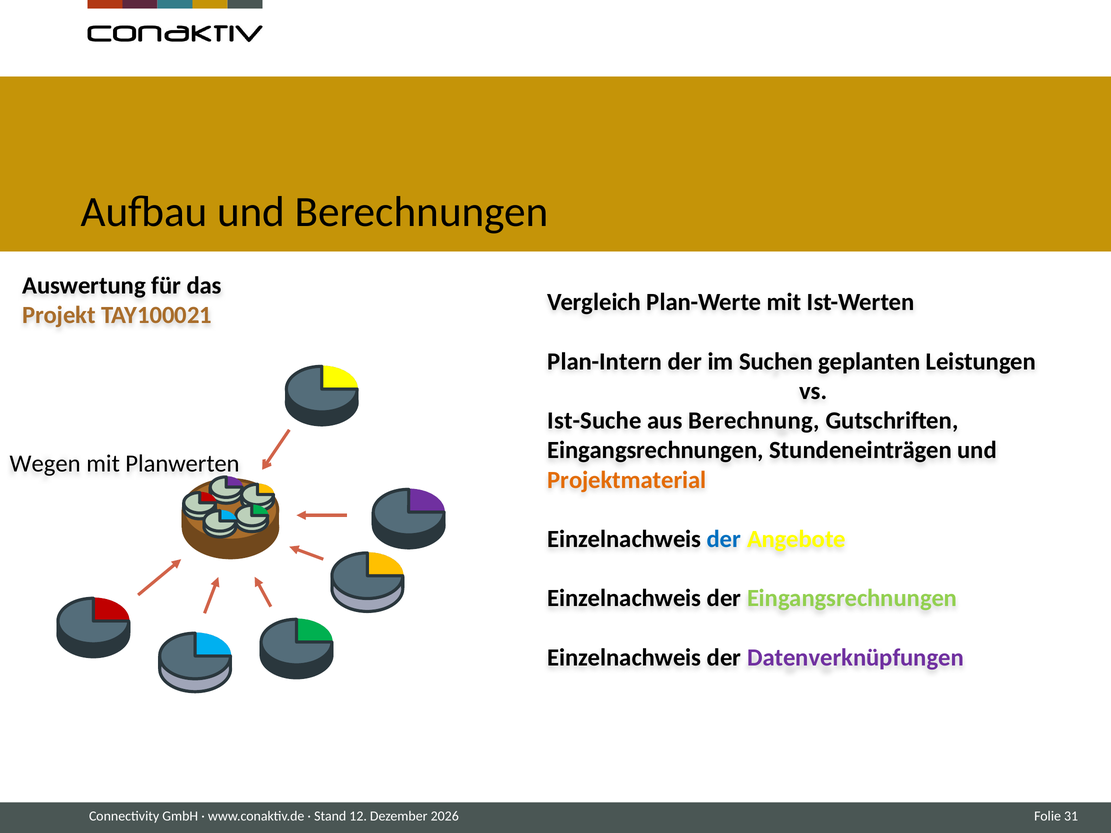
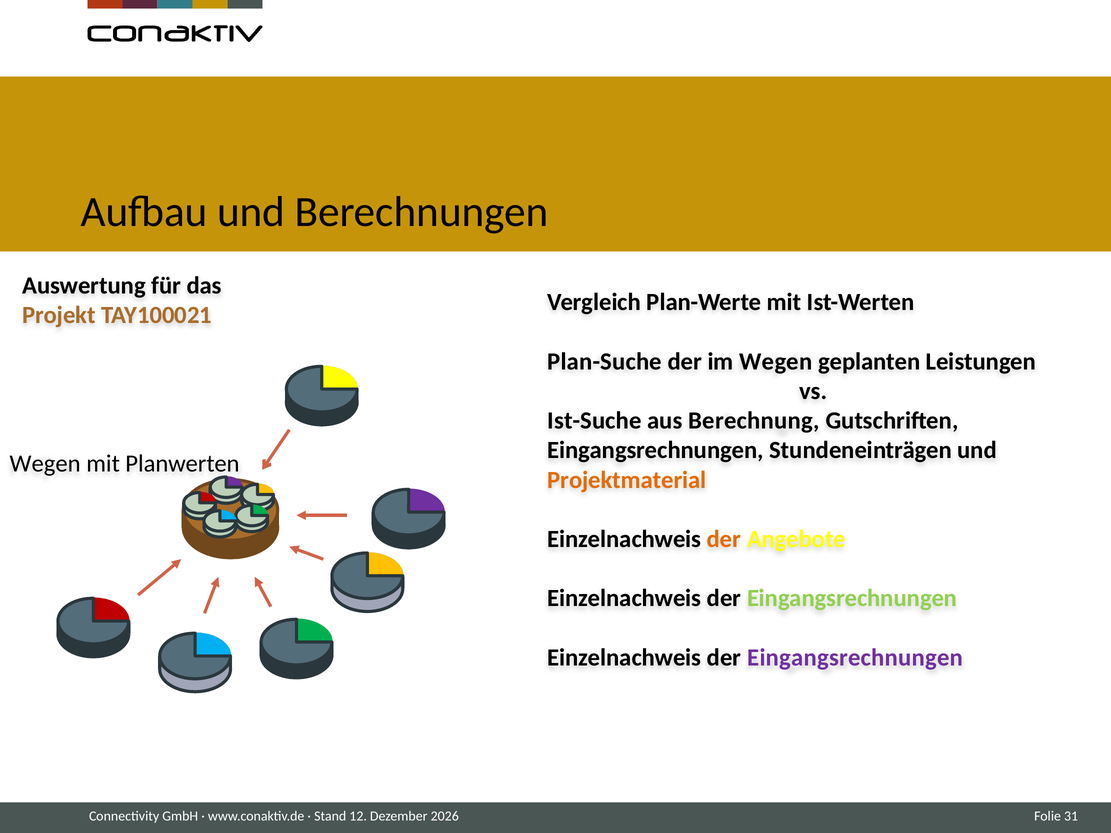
Plan-Intern: Plan-Intern -> Plan-Suche (605, 362)
im Suchen: Suchen -> Wegen (776, 362)
der colour: blue -> orange (724, 539)
Datenverknüpfungen: Datenverknüpfungen -> Eingangsrechnungen (855, 658)
